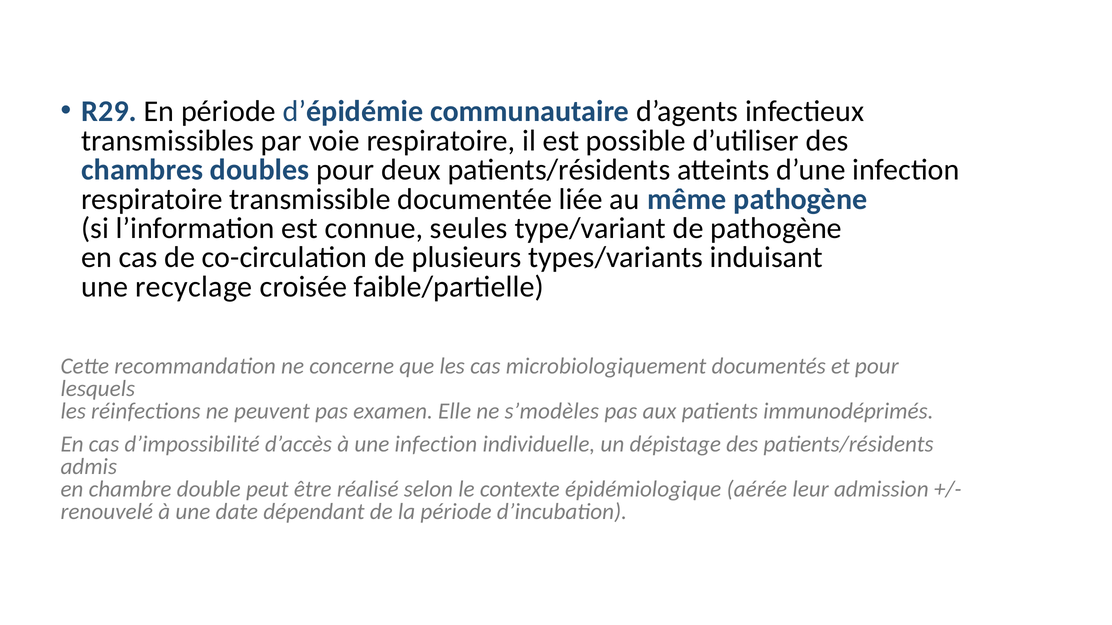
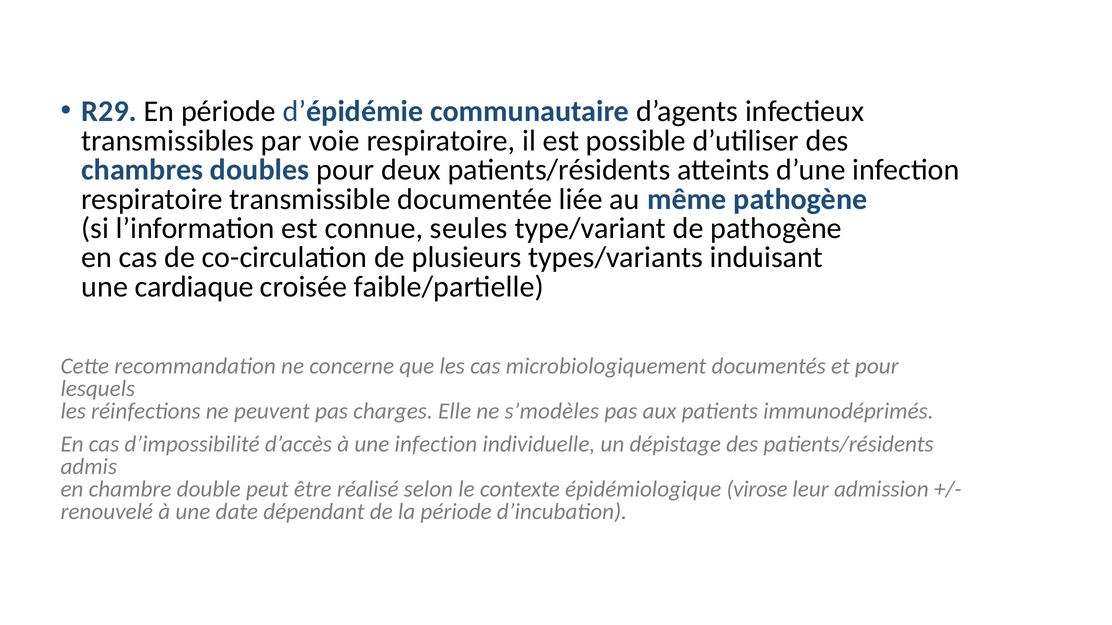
recyclage: recyclage -> cardiaque (194, 287)
examen: examen -> charges (393, 412)
aérée: aérée -> virose (757, 490)
